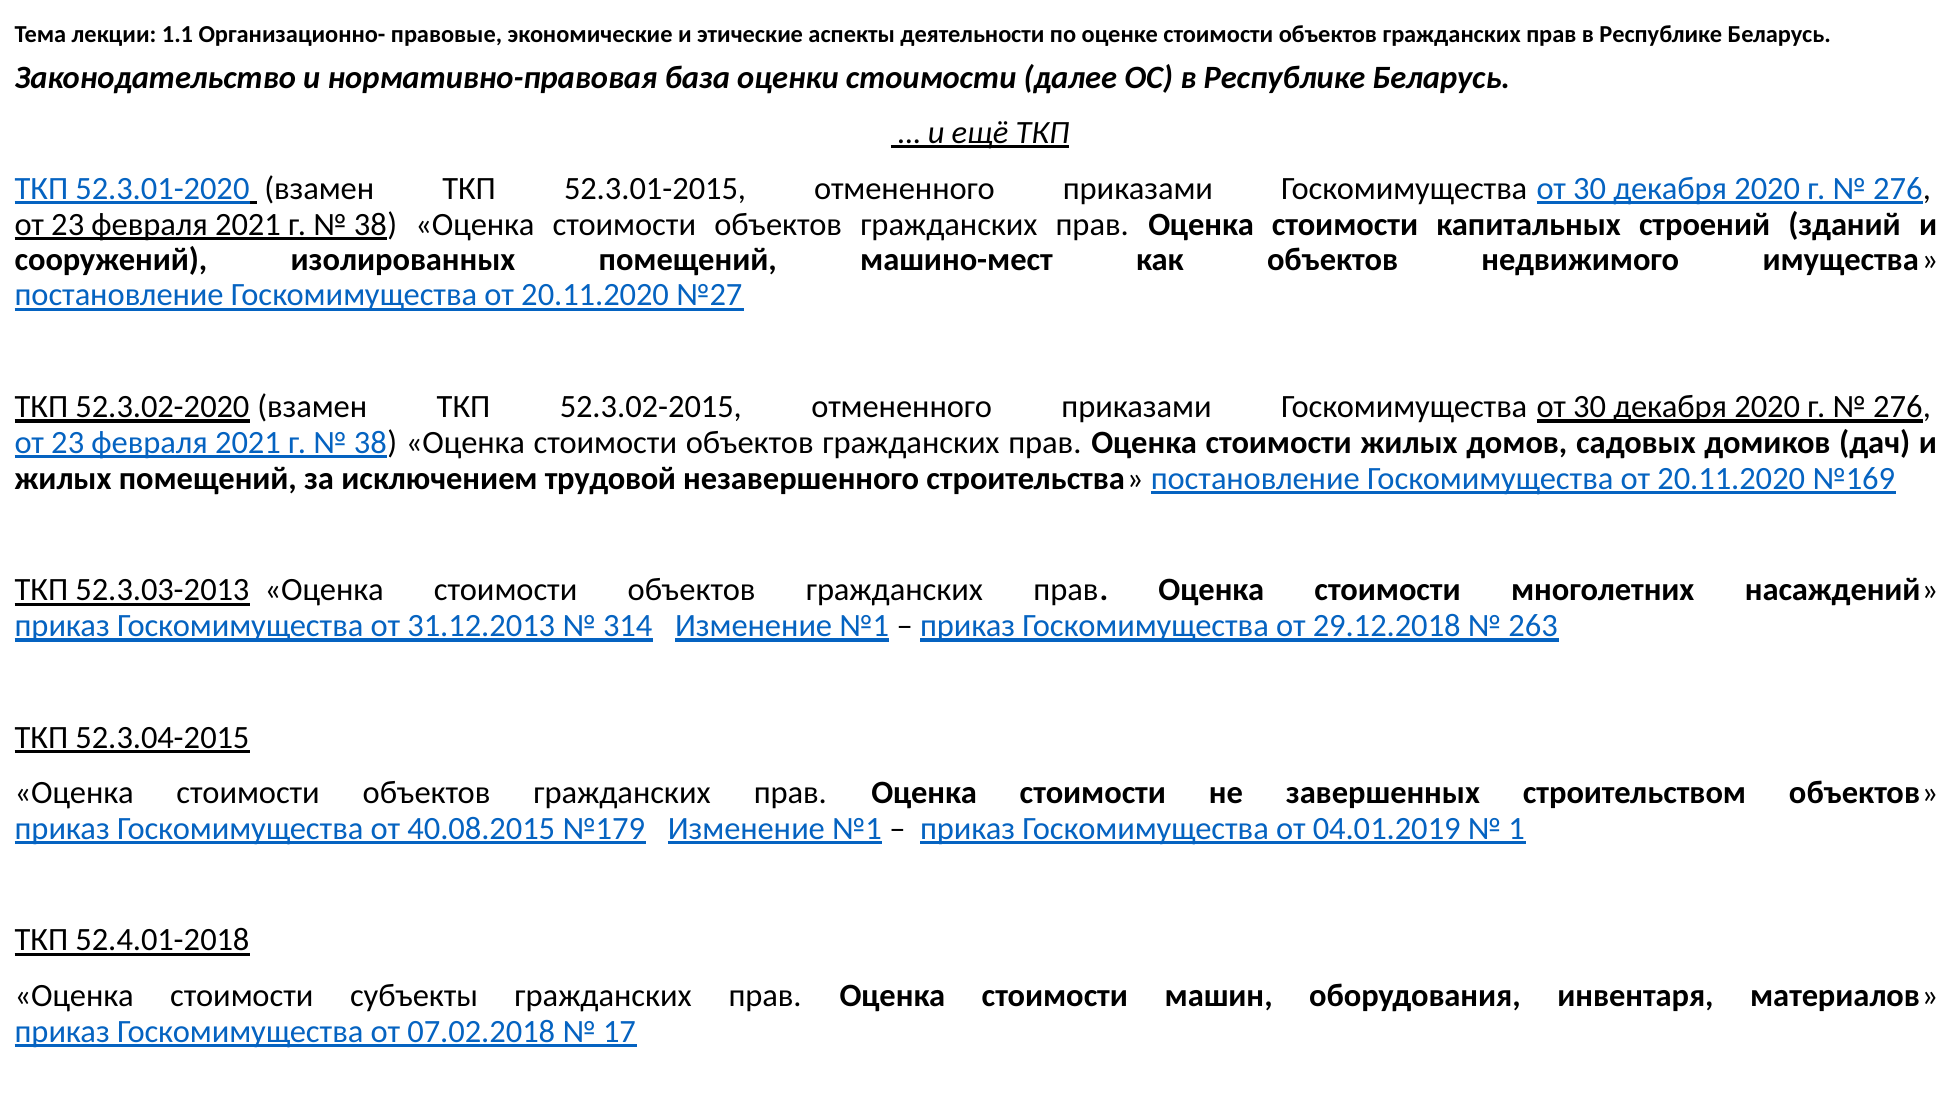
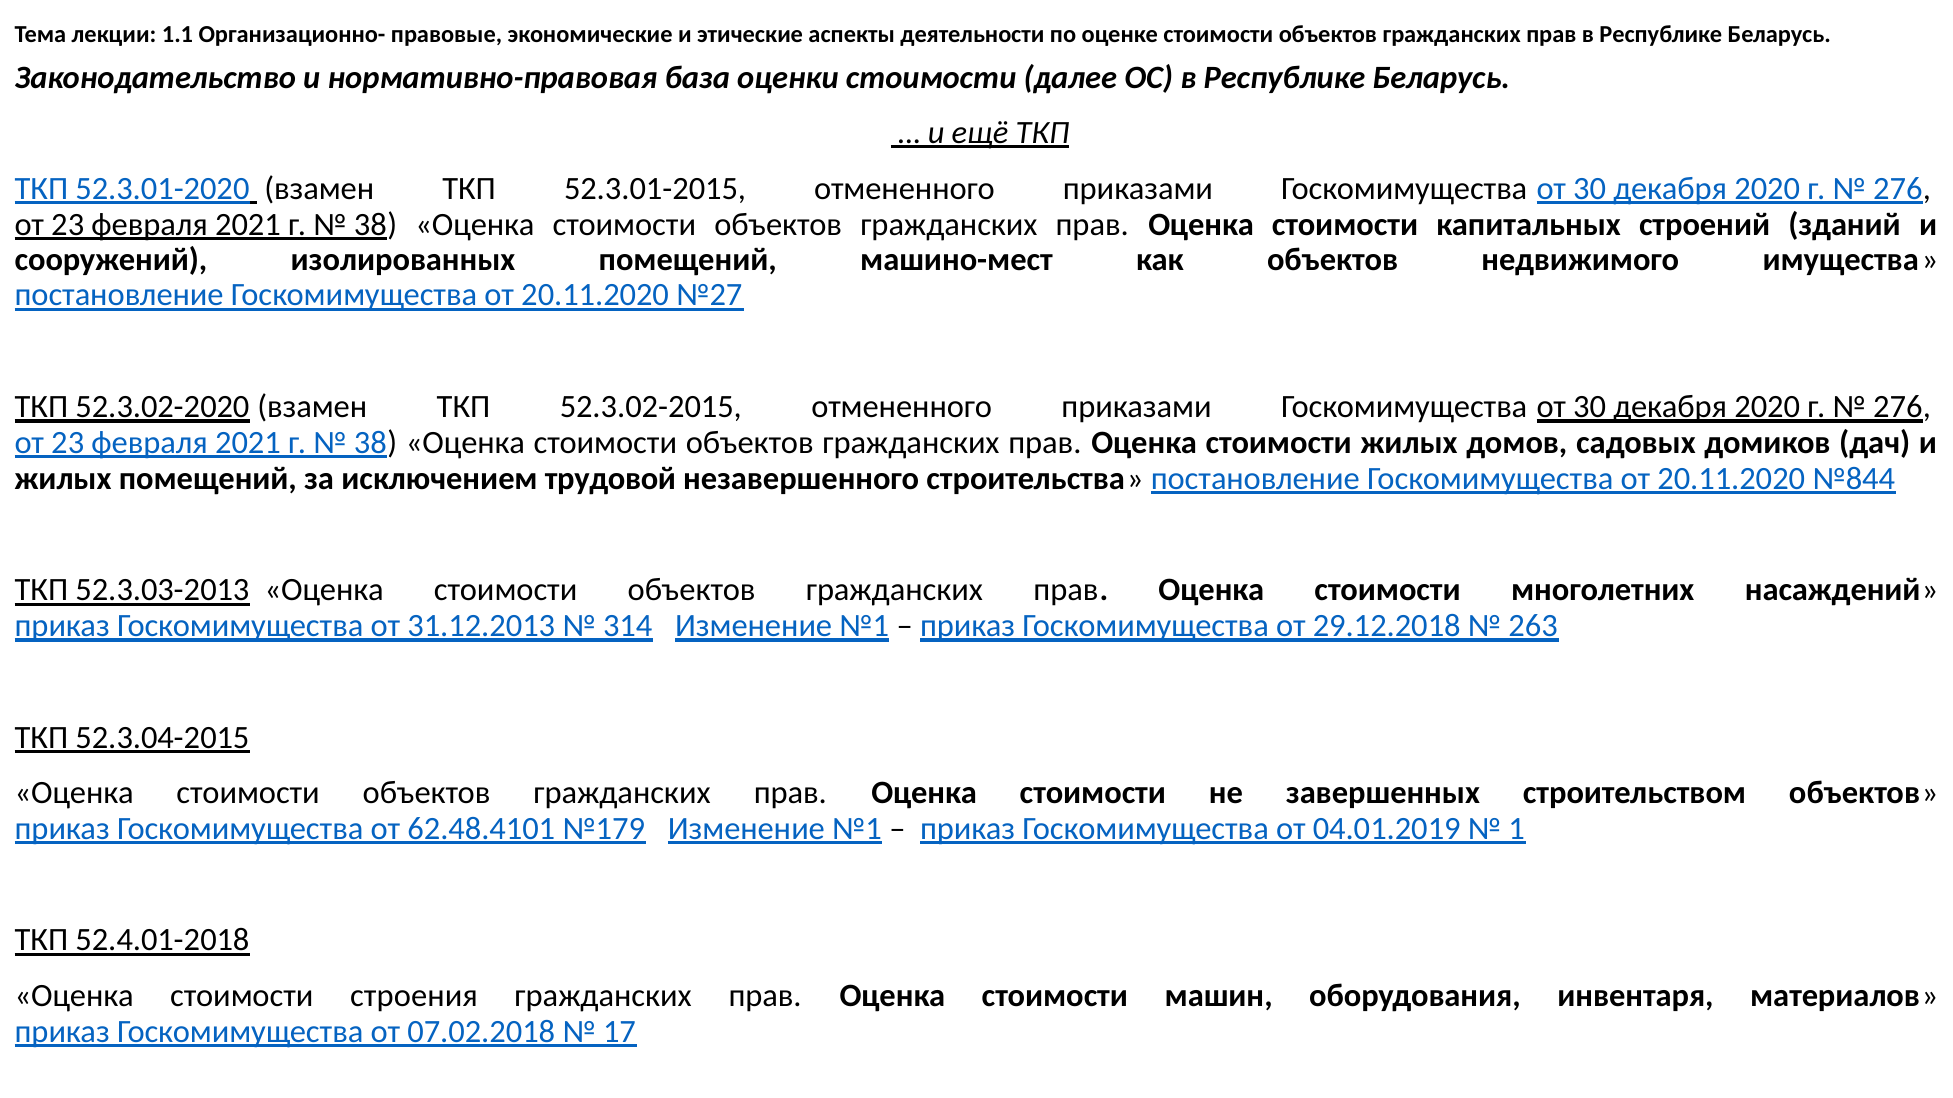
№169: №169 -> №844 (1854, 479)
40.08.2015: 40.08.2015 -> 62.48.4101 (481, 829)
субъекты: субъекты -> строения (414, 996)
